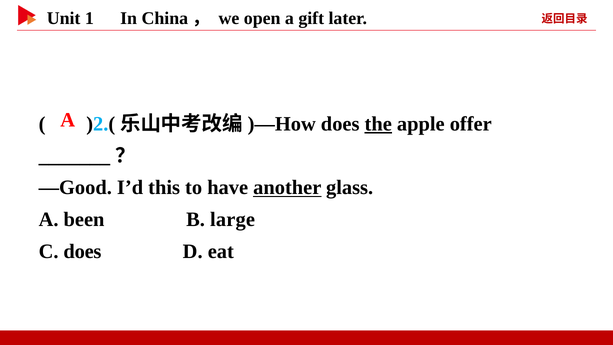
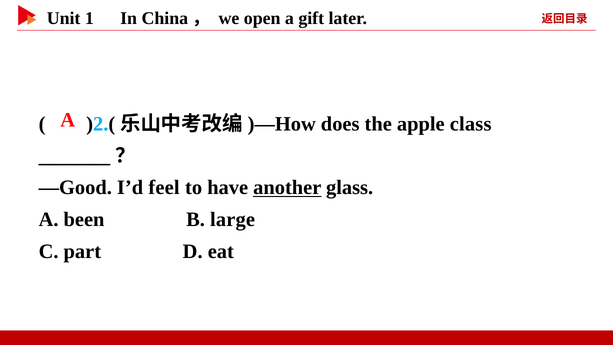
the underline: present -> none (378, 124)
offer: offer -> class (471, 124)
this: this -> feel (164, 188)
C does: does -> part (82, 251)
